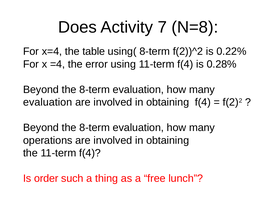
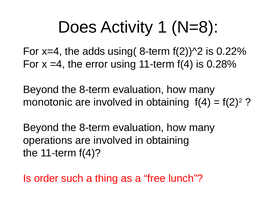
7: 7 -> 1 (162, 27)
table: table -> adds (94, 51)
evaluation: evaluation -> monotonic (48, 102)
